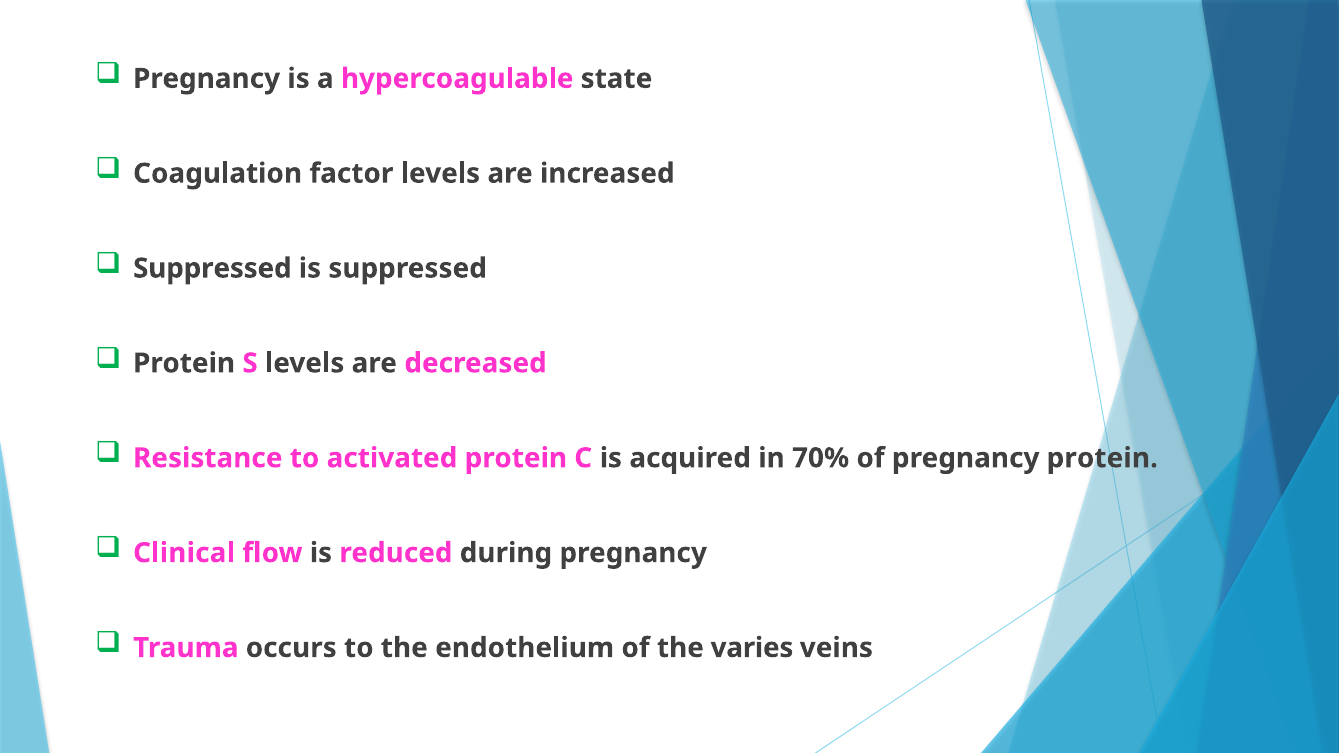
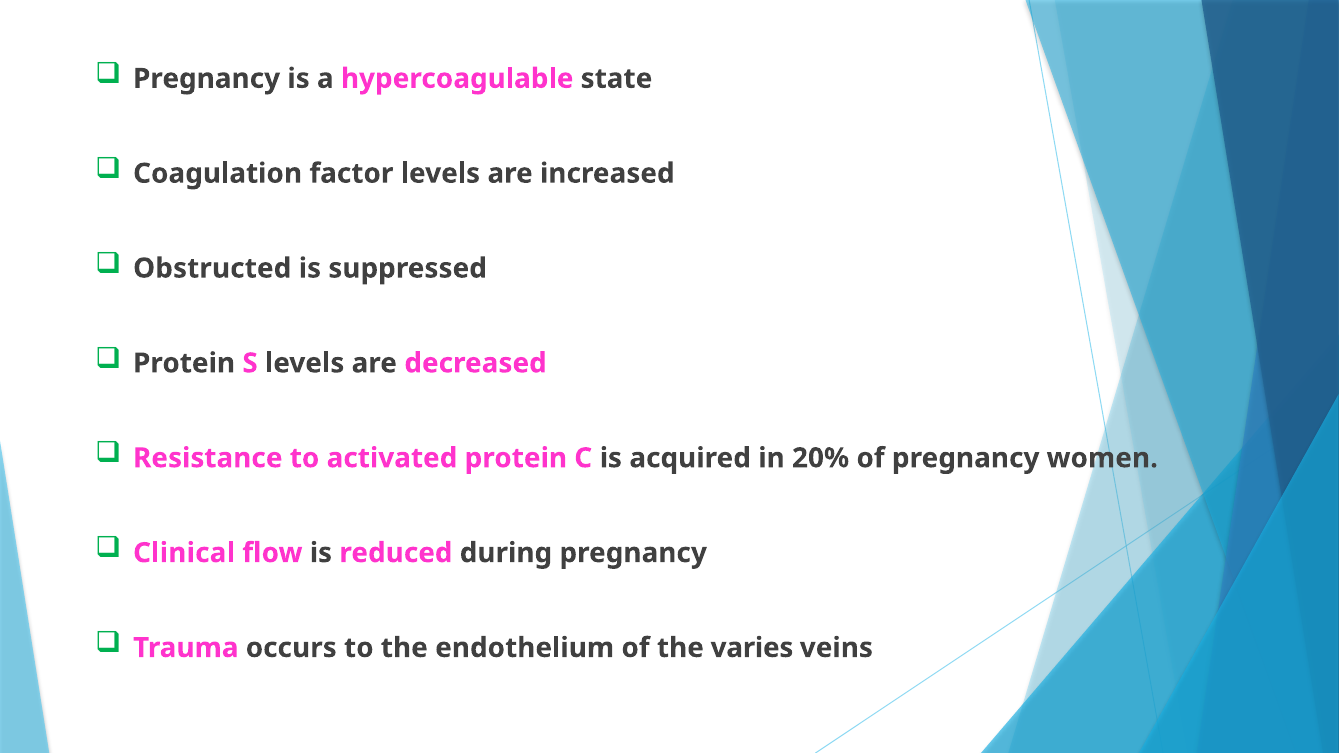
Suppressed: Suppressed -> Obstructed (212, 268)
70%: 70% -> 20% (821, 458)
pregnancy protein: protein -> women (1102, 458)
